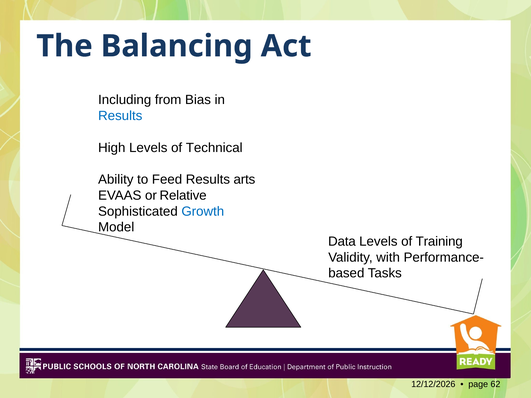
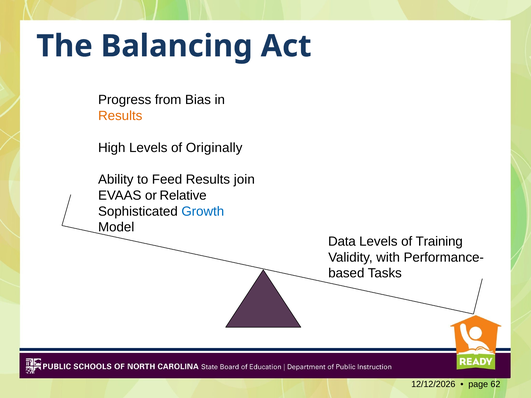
Including: Including -> Progress (125, 100)
Results colour: blue -> orange (120, 116)
Technical: Technical -> Originally (214, 148)
arts: arts -> join (244, 180)
